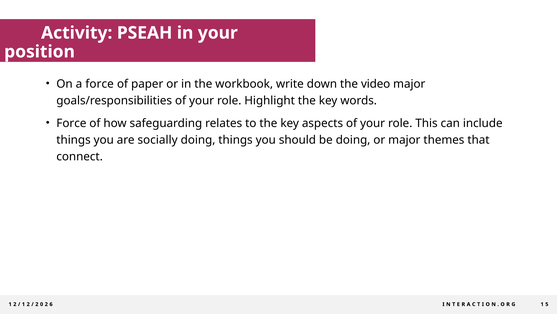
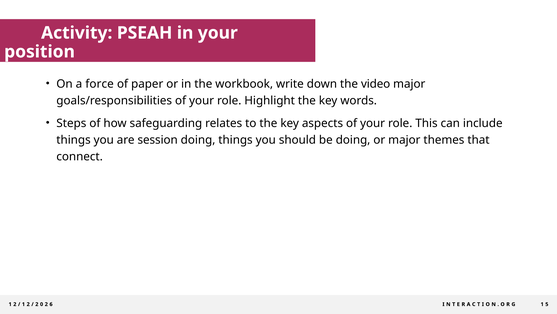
Force: Force -> Steps (71, 123)
socially: socially -> session (158, 140)
